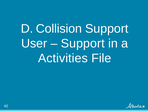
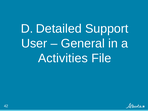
Collision: Collision -> Detailed (59, 29)
Support: Support -> General (83, 43)
